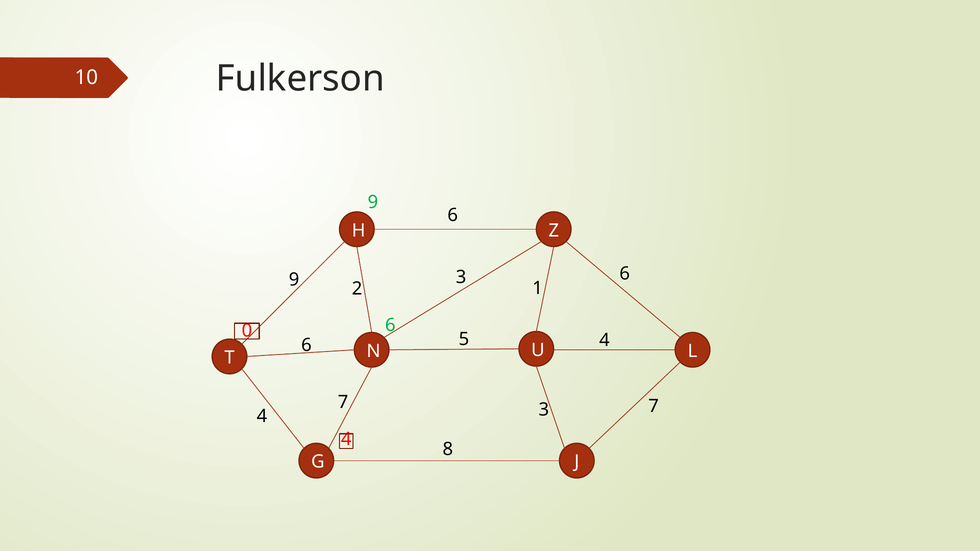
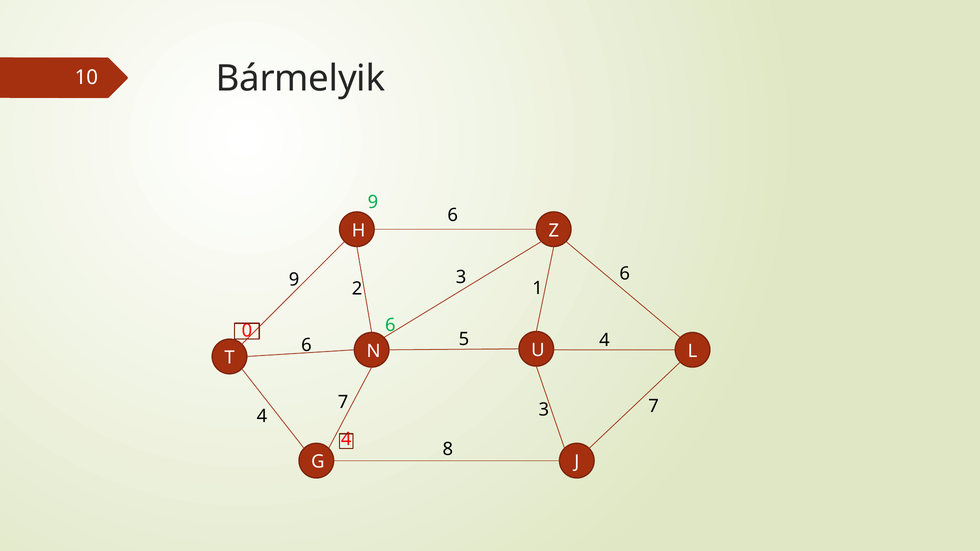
Fulkerson: Fulkerson -> Bármelyik (300, 78)
